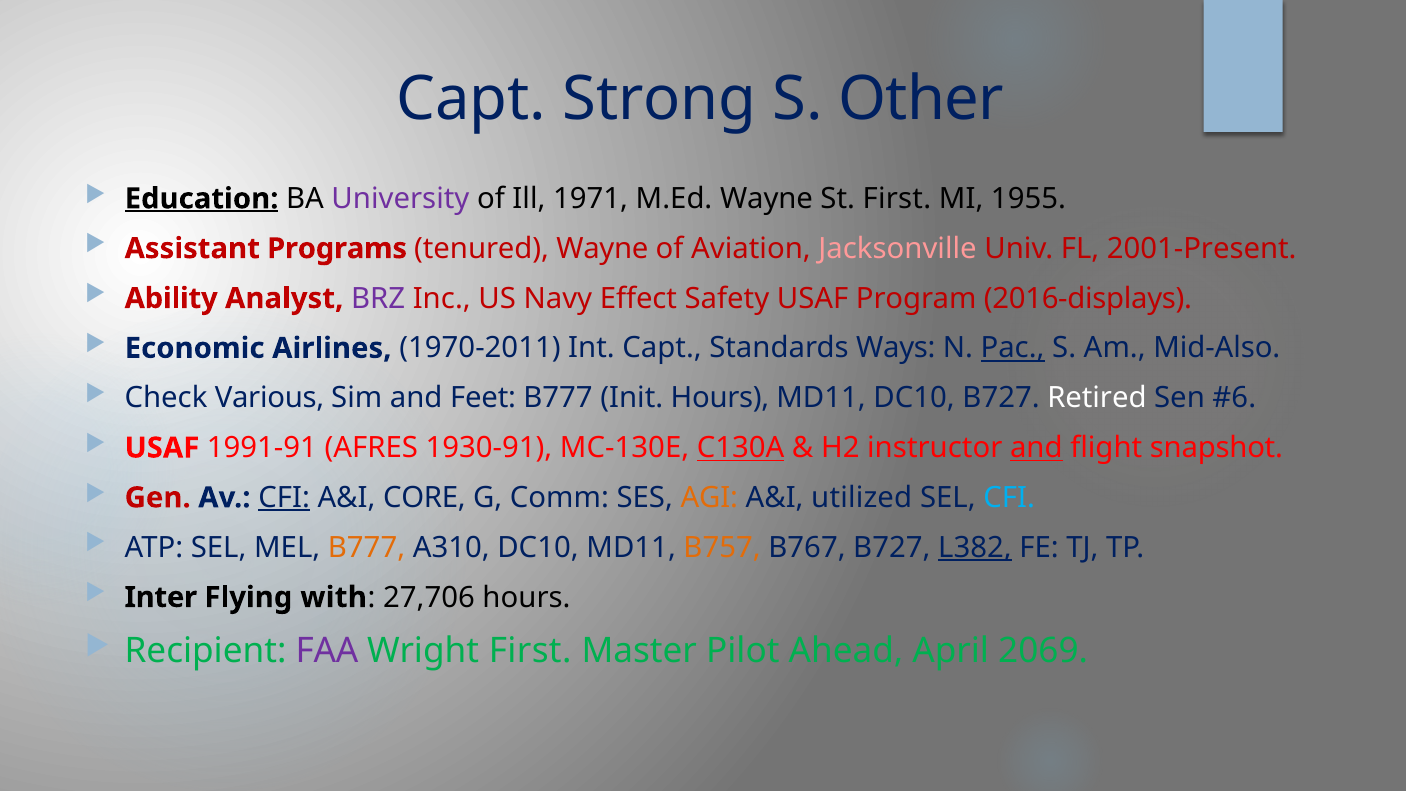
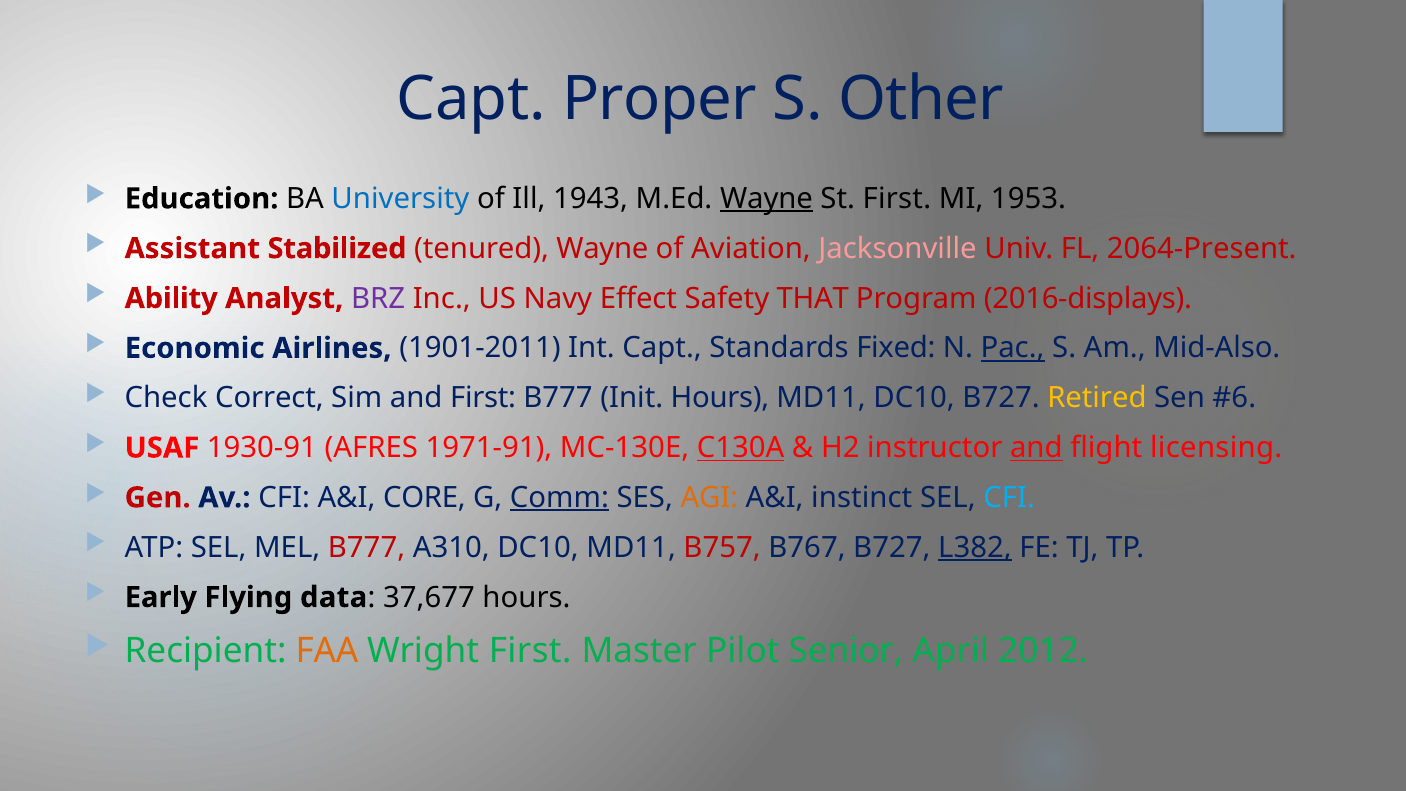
Strong: Strong -> Proper (660, 99)
Education underline: present -> none (202, 199)
University colour: purple -> blue (400, 199)
1971: 1971 -> 1943 (591, 199)
Wayne underline: none -> present (766, 199)
1955: 1955 -> 1953 (1028, 199)
Programs: Programs -> Stabilized (337, 249)
2001-Present: 2001-Present -> 2064-Present (1202, 249)
Safety USAF: USAF -> THAT (813, 298)
1970-2011: 1970-2011 -> 1901-2011 (480, 348)
Ways: Ways -> Fixed (896, 348)
Various: Various -> Correct (269, 398)
and Feet: Feet -> First (483, 398)
Retired colour: white -> yellow (1097, 398)
1991-91: 1991-91 -> 1930-91 (262, 448)
1930-91: 1930-91 -> 1971-91 (489, 448)
snapshot: snapshot -> licensing (1216, 448)
CFI underline: present -> none (284, 498)
Comm underline: none -> present (559, 498)
utilized: utilized -> instinct (862, 498)
B777 colour: orange -> red (367, 547)
B757 colour: orange -> red (722, 547)
Inter: Inter -> Early (161, 597)
with: with -> data (334, 597)
27,706: 27,706 -> 37,677 (429, 597)
FAA colour: purple -> orange (327, 651)
Ahead: Ahead -> Senior (846, 651)
2069: 2069 -> 2012 (1043, 651)
